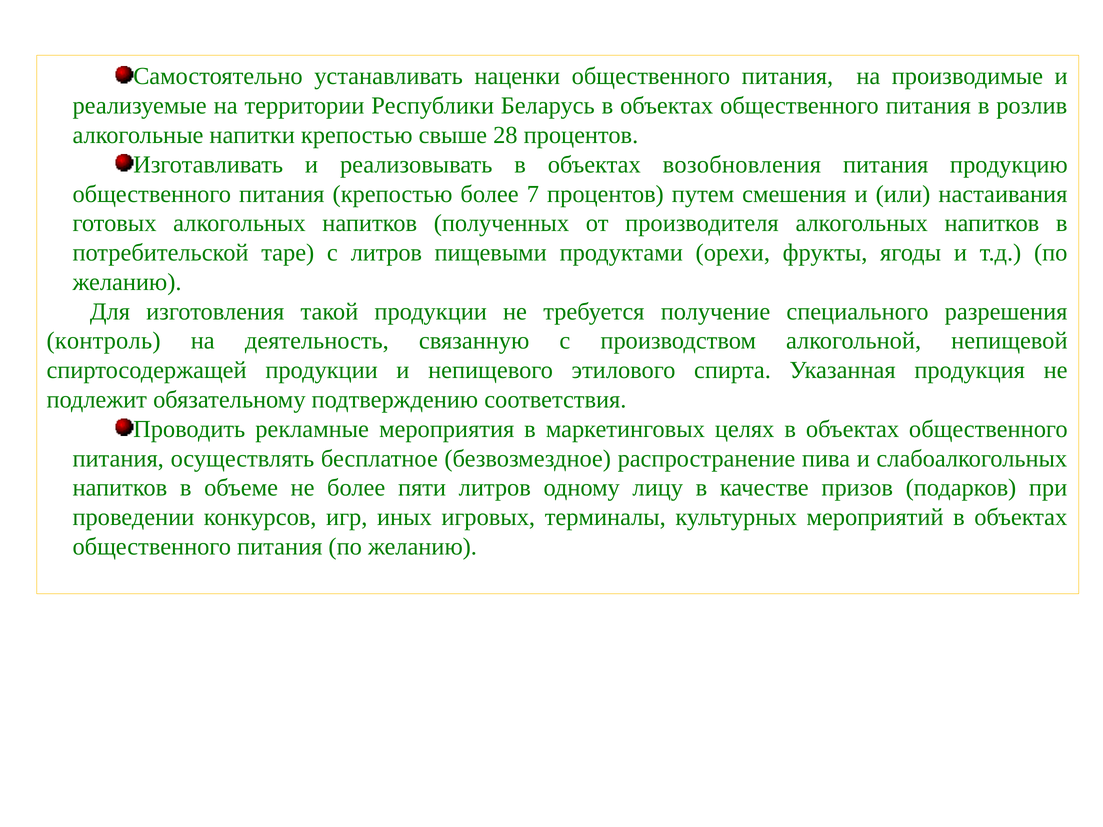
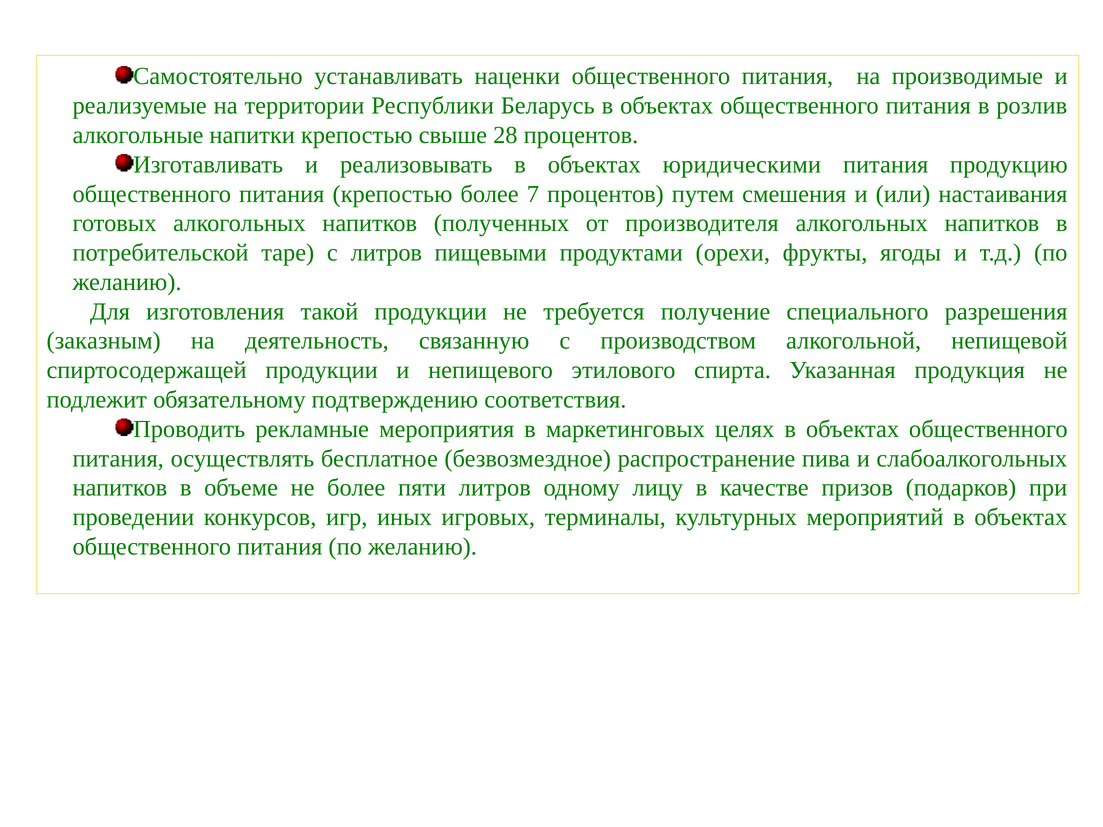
возобновления: возобновления -> юридическими (742, 165)
контроль: контроль -> заказным (104, 341)
